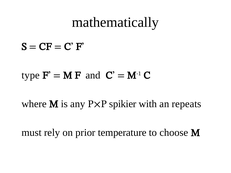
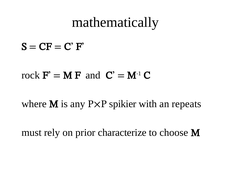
type: type -> rock (31, 75)
temperature: temperature -> characterize (122, 133)
